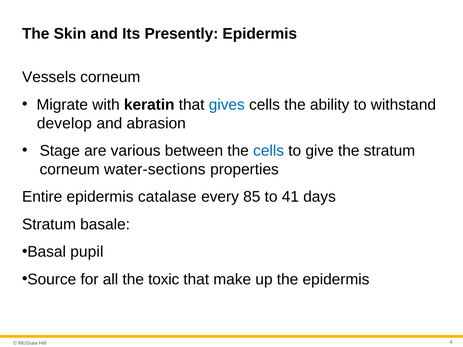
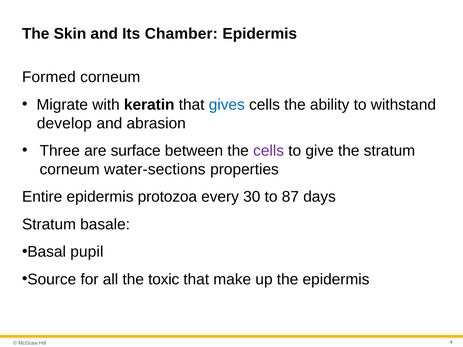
Presently: Presently -> Chamber (181, 34)
Vessels: Vessels -> Formed (49, 77)
Stage: Stage -> Three (60, 151)
various: various -> surface (136, 151)
cells colour: blue -> purple (269, 151)
catalase: catalase -> protozoa (167, 197)
85: 85 -> 30 (252, 197)
41: 41 -> 87 (290, 197)
